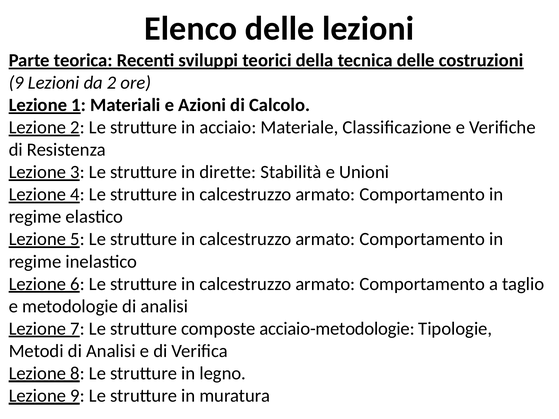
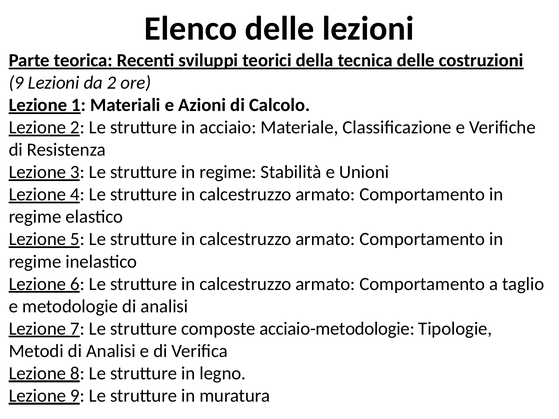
strutture in dirette: dirette -> regime (228, 172)
